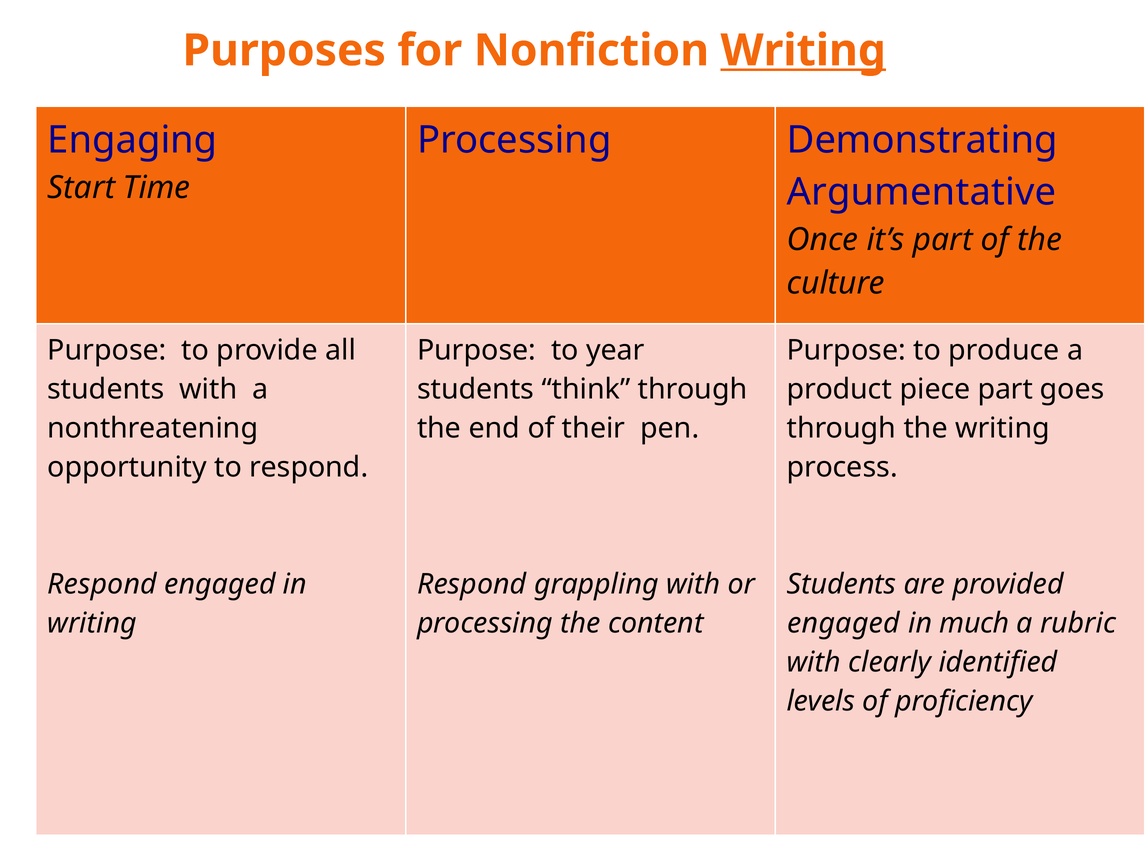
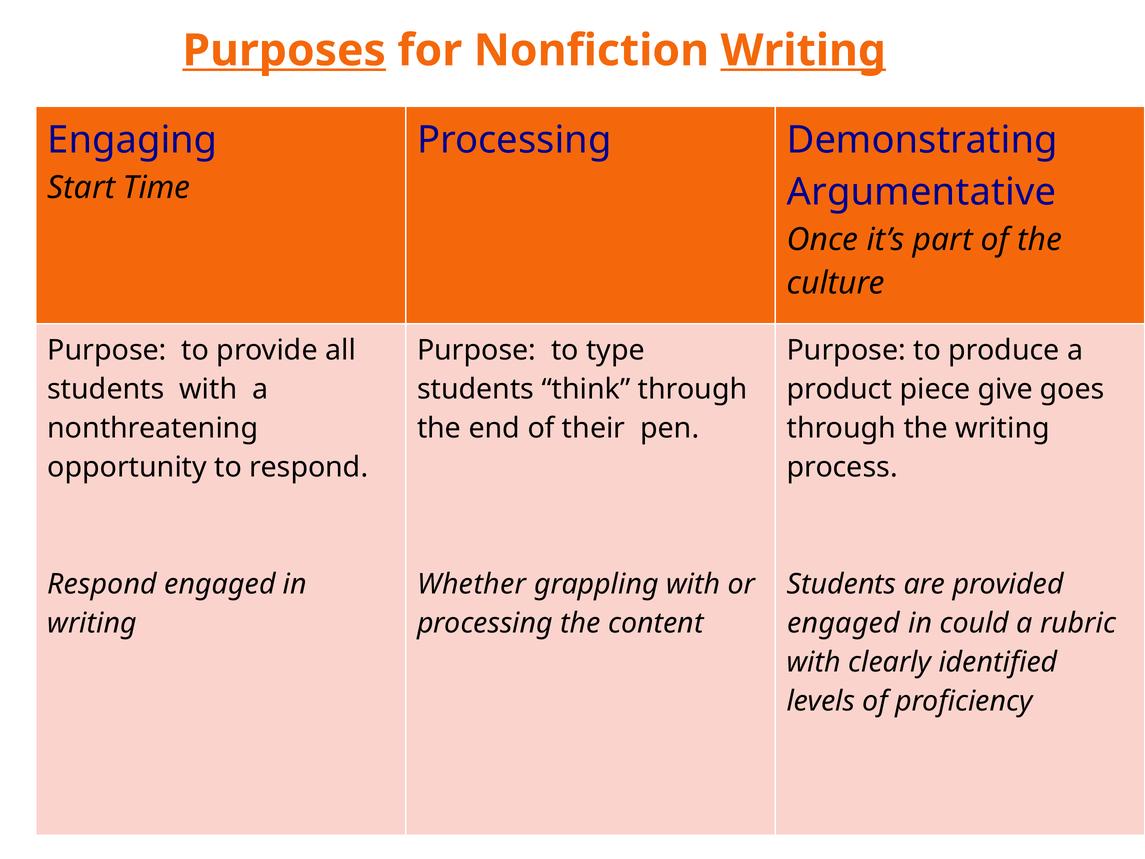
Purposes underline: none -> present (284, 51)
year: year -> type (615, 350)
piece part: part -> give (1005, 389)
Respond: Respond -> Whether (472, 584)
much: much -> could (974, 623)
